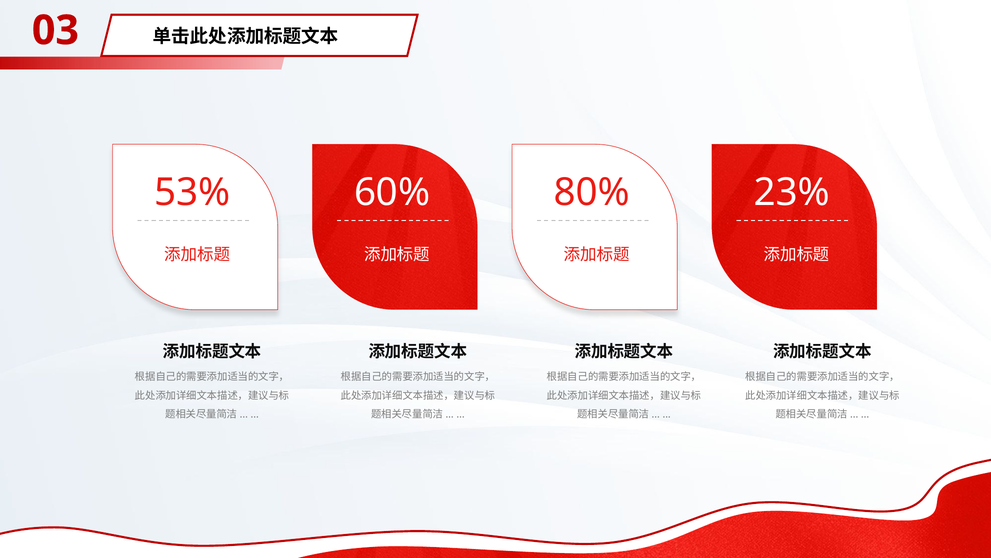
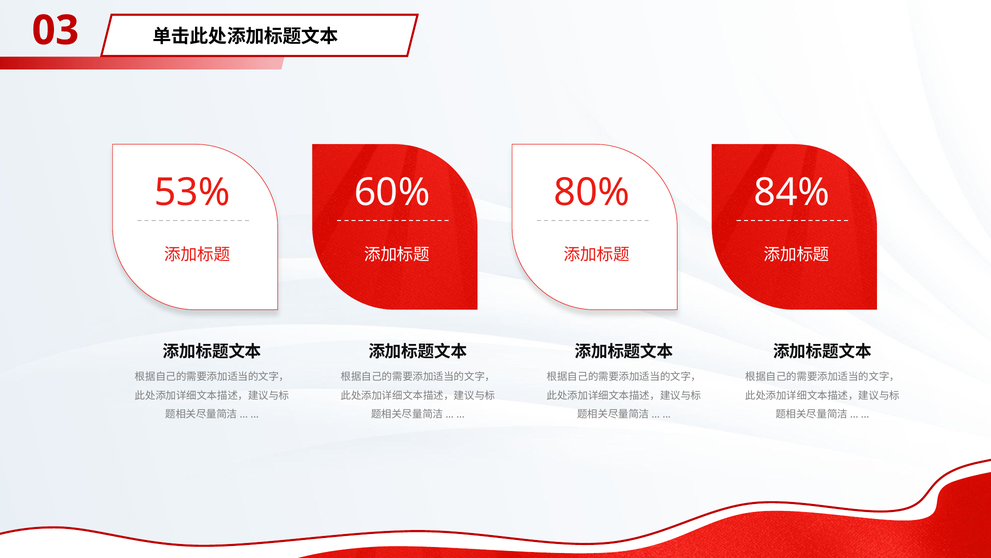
23%: 23% -> 84% (792, 192)
